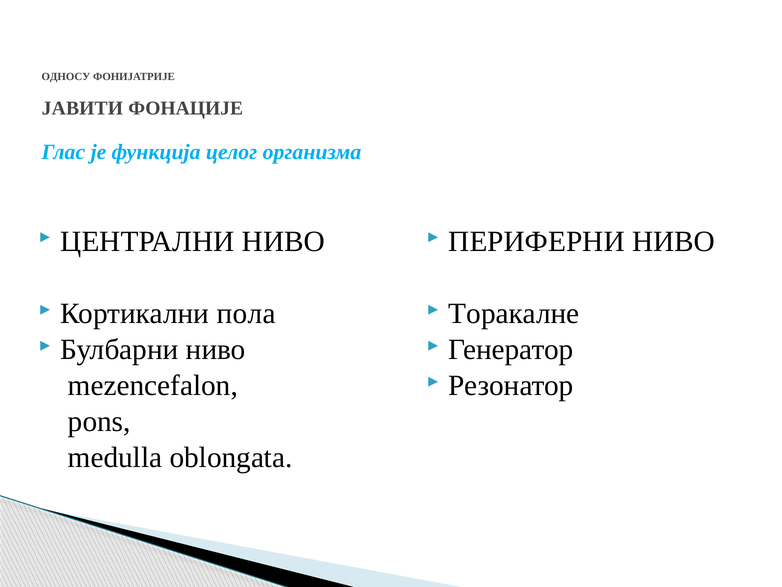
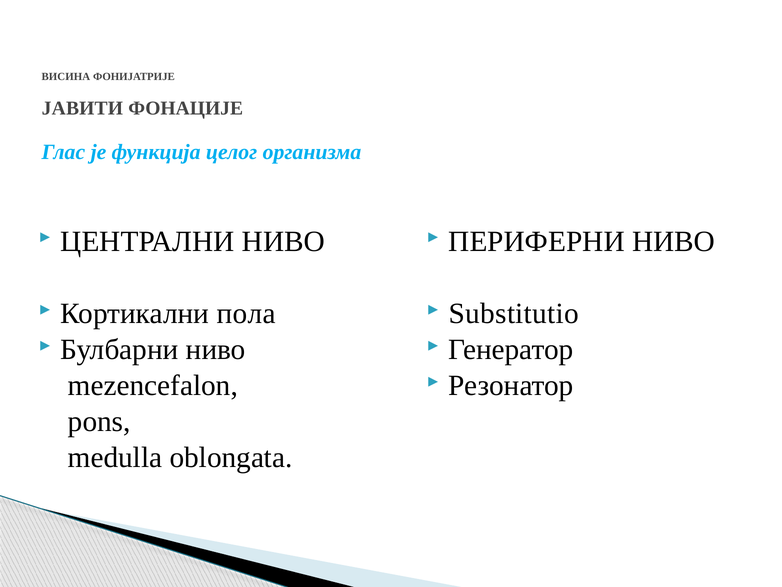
ОДНОСУ: ОДНОСУ -> ВИСИНА (66, 76)
Торакалне: Торакалне -> Substitutio (514, 313)
